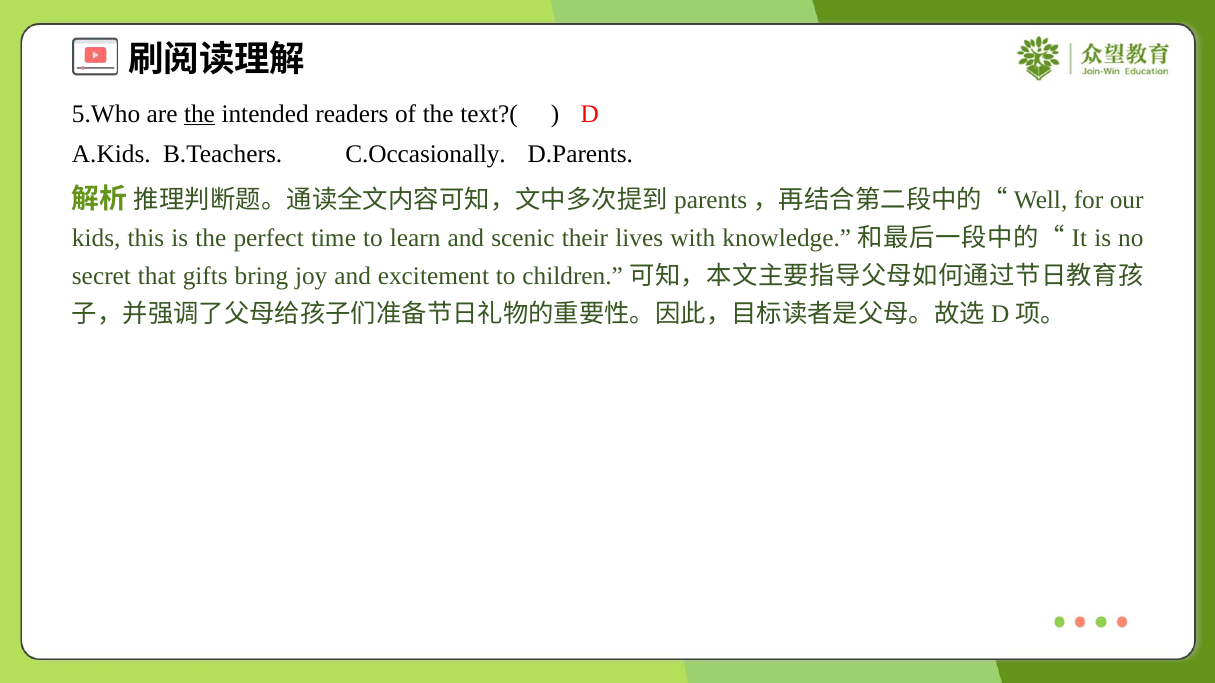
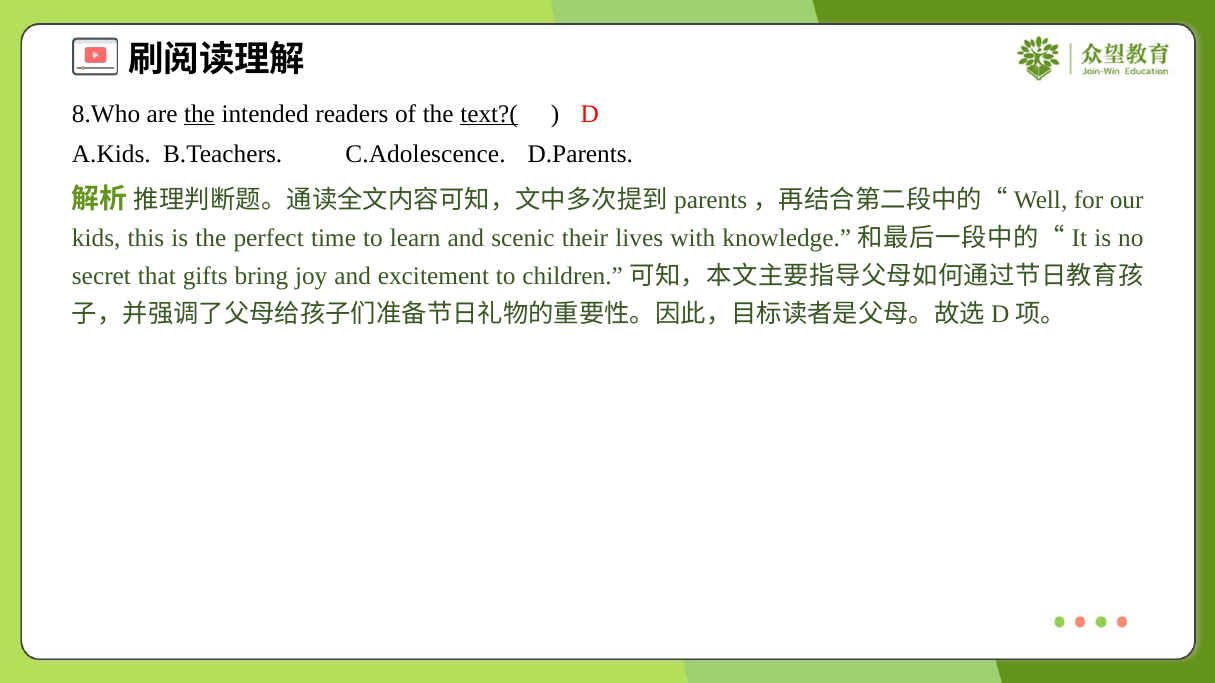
5.Who: 5.Who -> 8.Who (106, 114)
text?( underline: none -> present (489, 114)
C.Occasionally: C.Occasionally -> C.Adolescence (425, 154)
